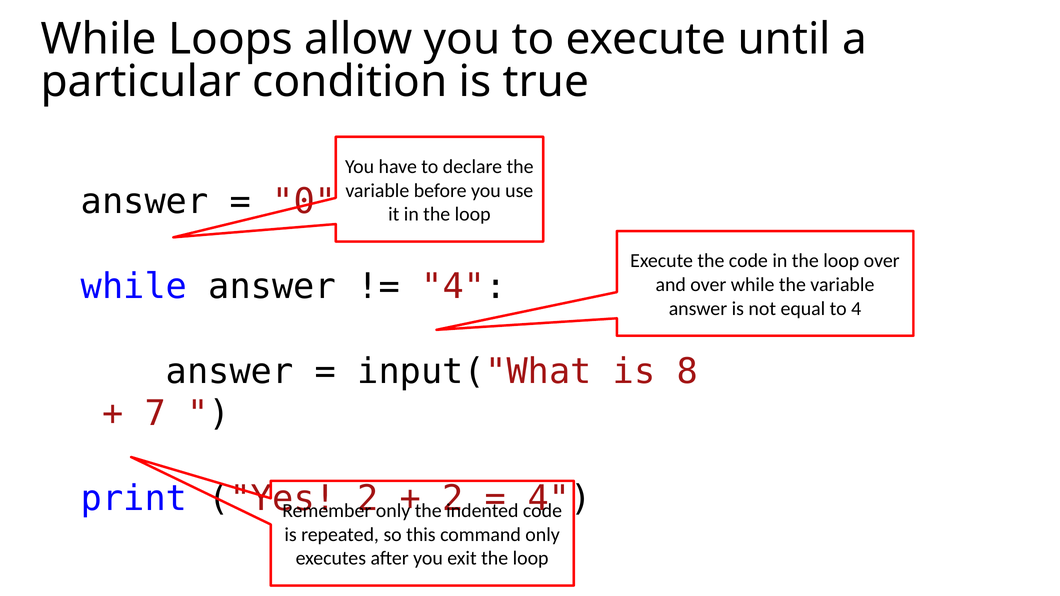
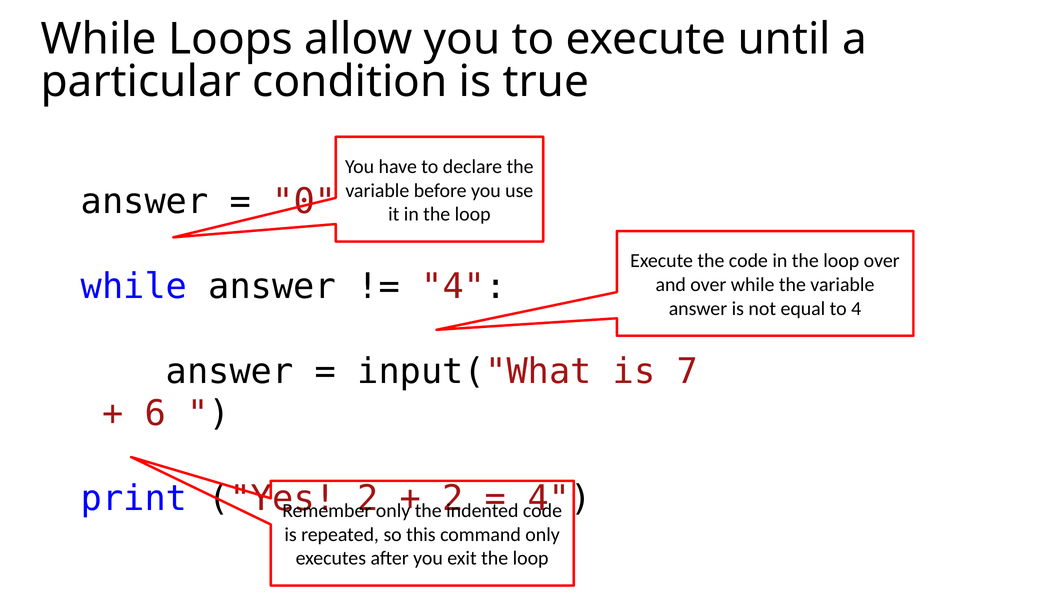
8: 8 -> 7 (687, 372)
7: 7 -> 6 (155, 414)
